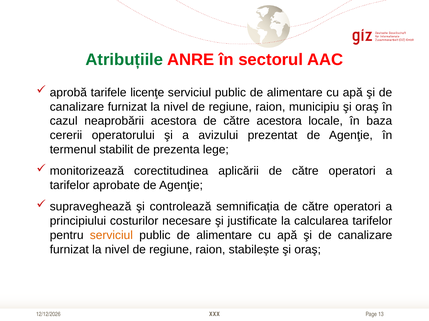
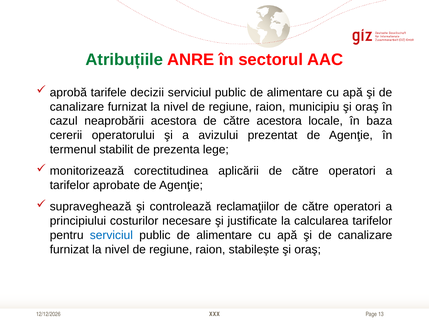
licenţe: licenţe -> decizii (147, 93)
semnificația: semnificația -> reclamaţiilor (248, 207)
serviciul colour: orange -> blue (111, 236)
